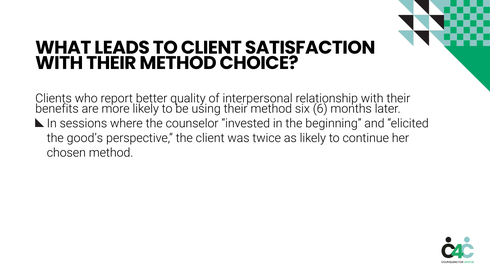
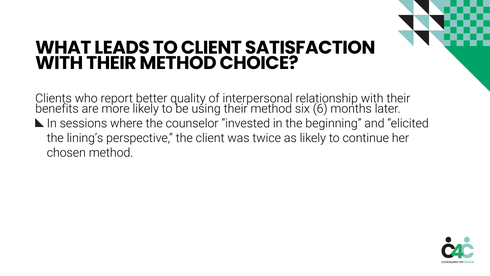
good’s: good’s -> lining’s (85, 138)
